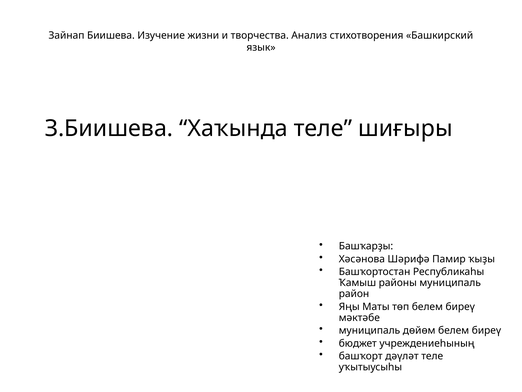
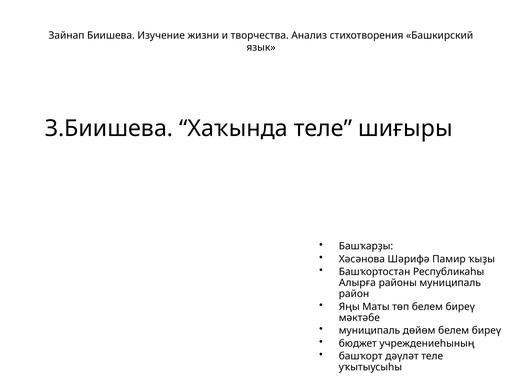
Ҡамыш: Ҡамыш -> Алырға (357, 283)
